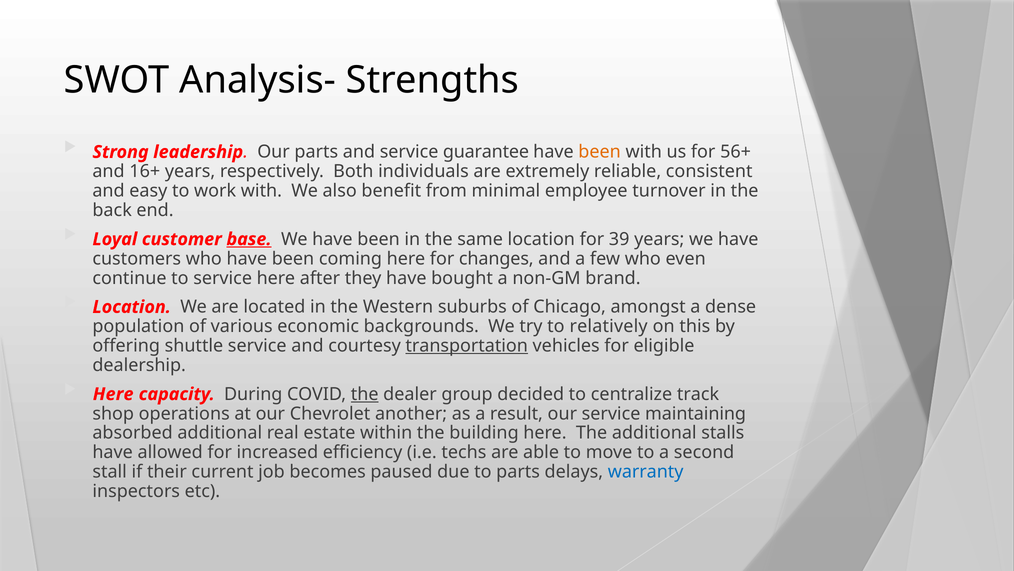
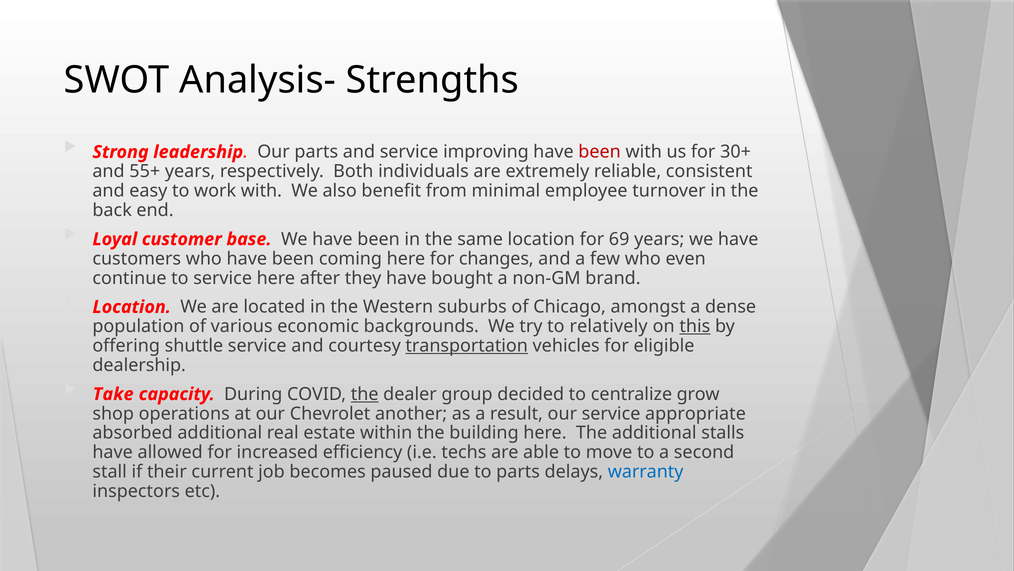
guarantee: guarantee -> improving (486, 152)
been colour: orange -> red (600, 152)
56+: 56+ -> 30+ (736, 152)
16+: 16+ -> 55+ (145, 171)
base underline: present -> none (249, 239)
39: 39 -> 69 (619, 239)
this underline: none -> present (695, 326)
Here: Here -> Take (113, 394)
track: track -> grow (698, 394)
maintaining: maintaining -> appropriate (696, 413)
